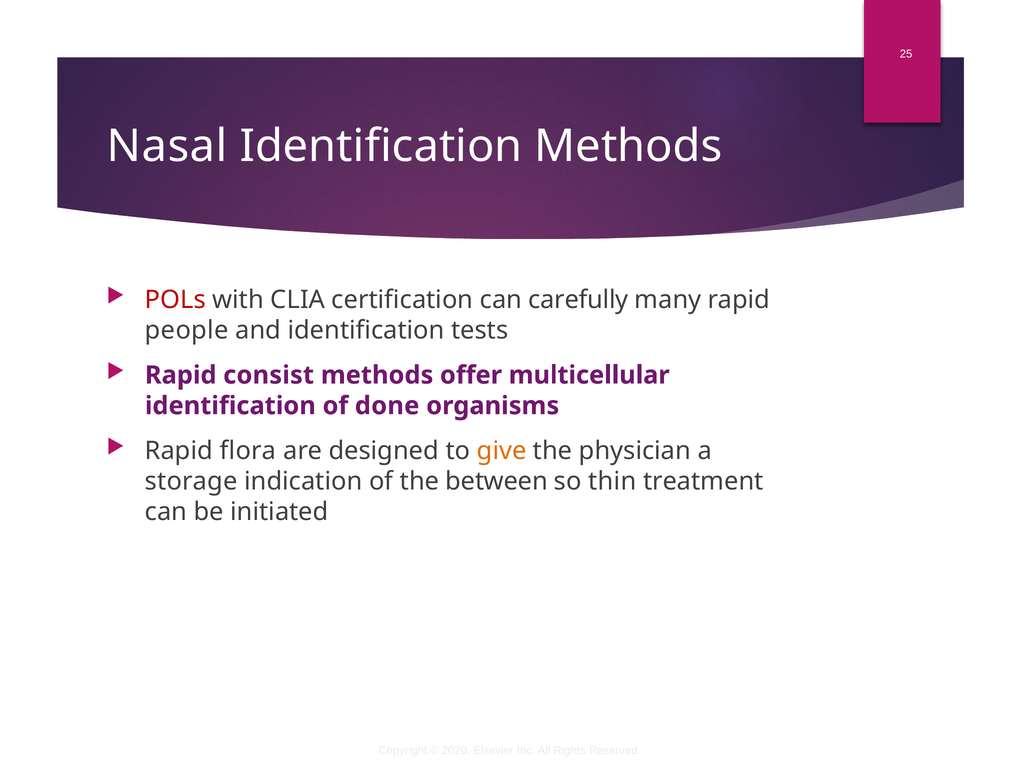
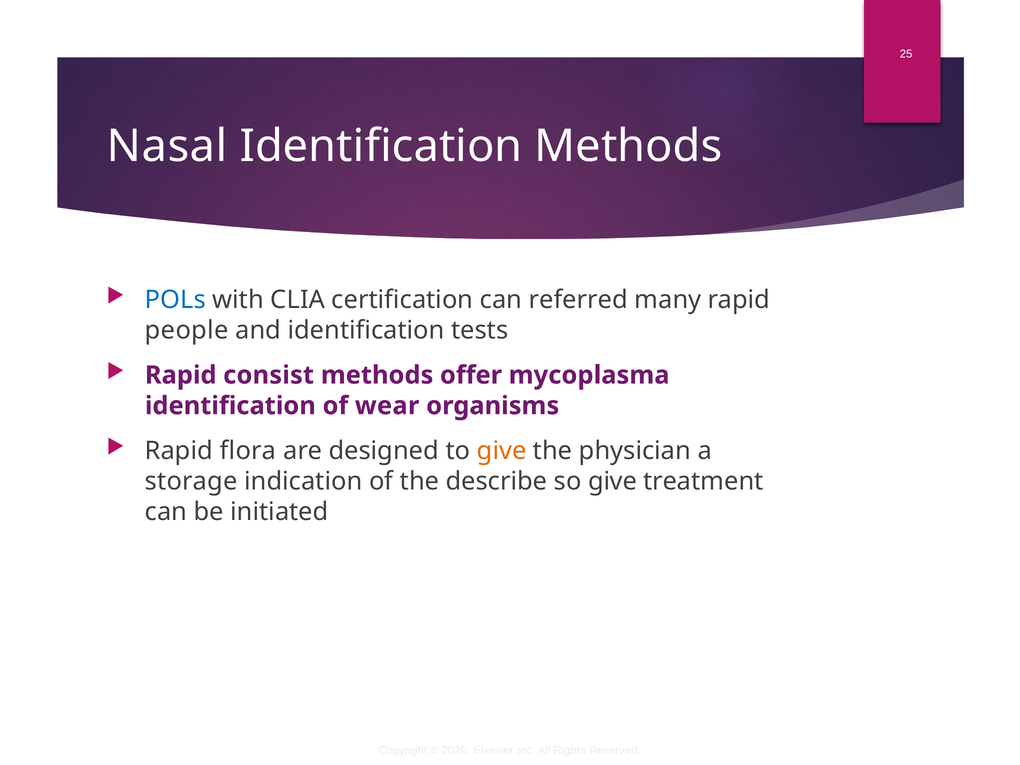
POLs colour: red -> blue (175, 300)
carefully: carefully -> referred (578, 300)
multicellular: multicellular -> mycoplasma (589, 375)
done: done -> wear (387, 406)
between: between -> describe (497, 481)
so thin: thin -> give (613, 481)
